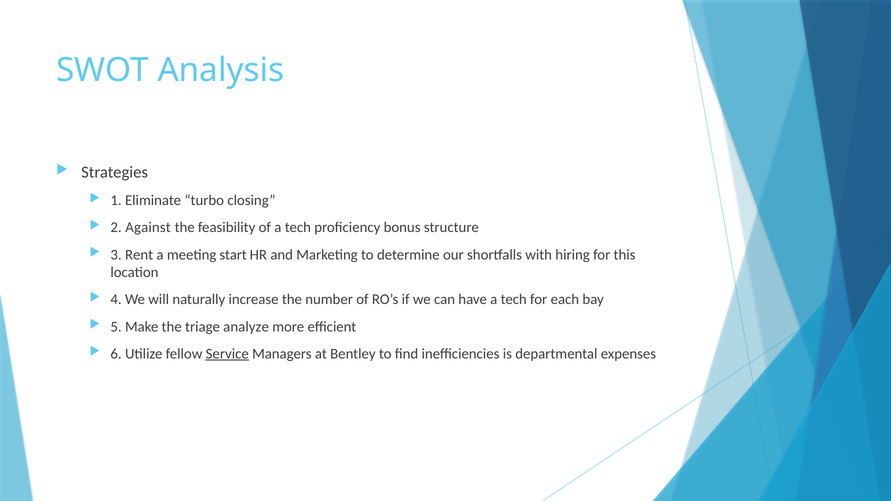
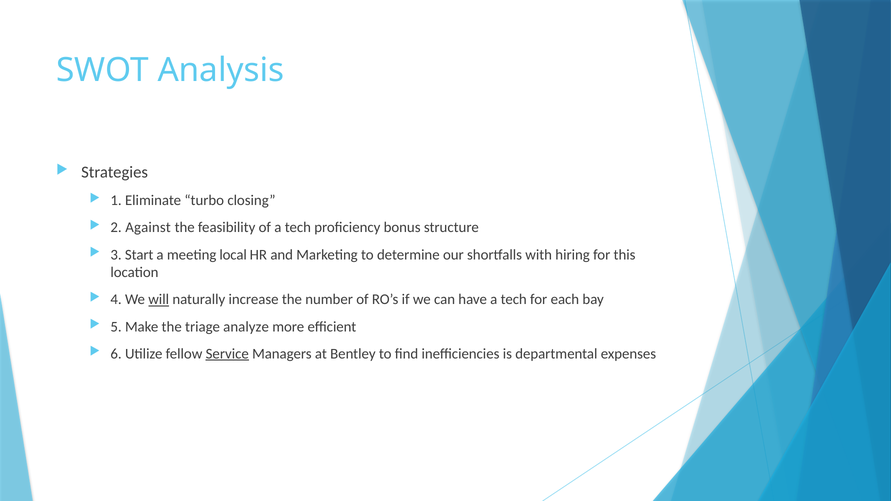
Rent: Rent -> Start (139, 255)
start: start -> local (233, 255)
will underline: none -> present (159, 300)
